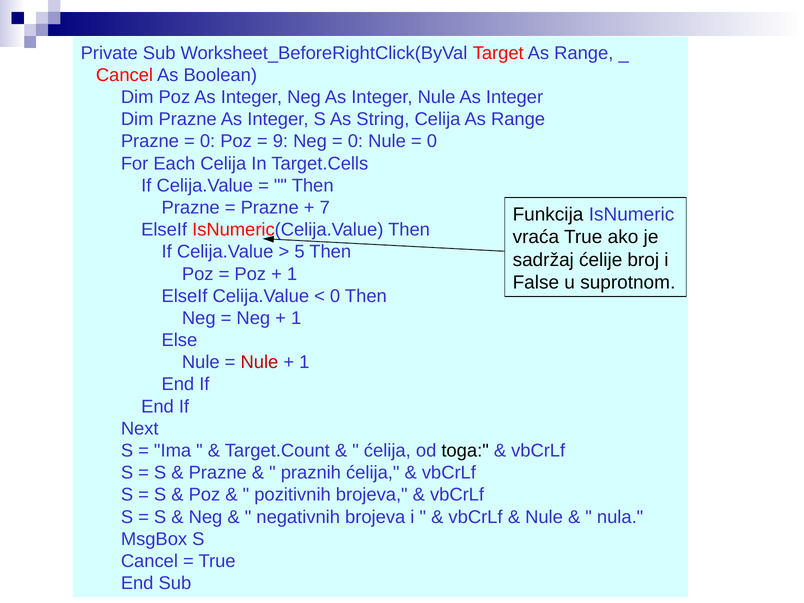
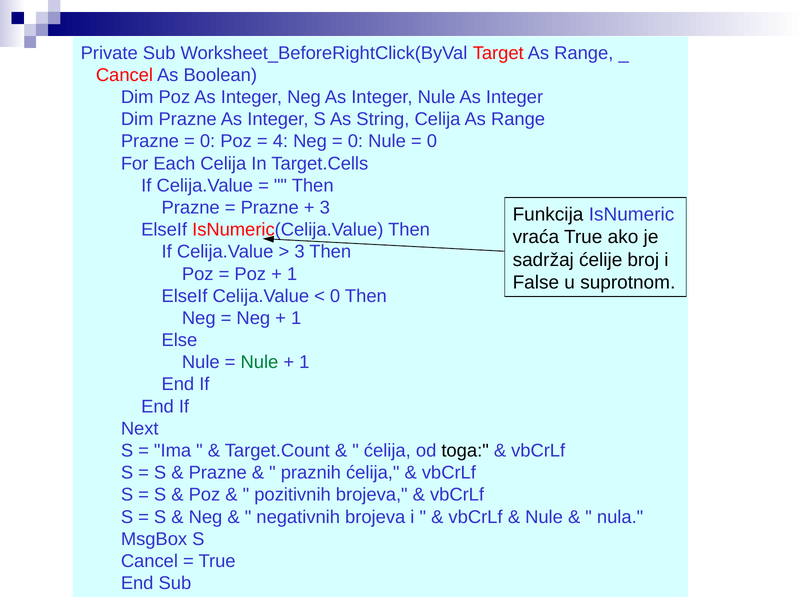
9: 9 -> 4 (280, 141)
7: 7 -> 3 (325, 208)
5: 5 -> 3 (299, 252)
Nule colour: red -> green (259, 362)
